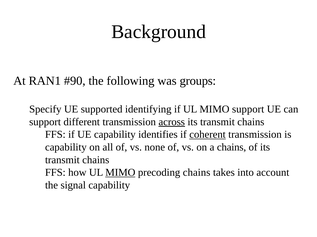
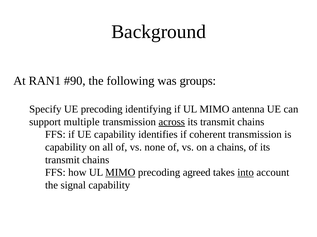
UE supported: supported -> precoding (102, 110)
MIMO support: support -> antenna (248, 110)
different: different -> multiple (82, 122)
coherent underline: present -> none (207, 135)
precoding chains: chains -> agreed (197, 173)
into underline: none -> present (246, 173)
